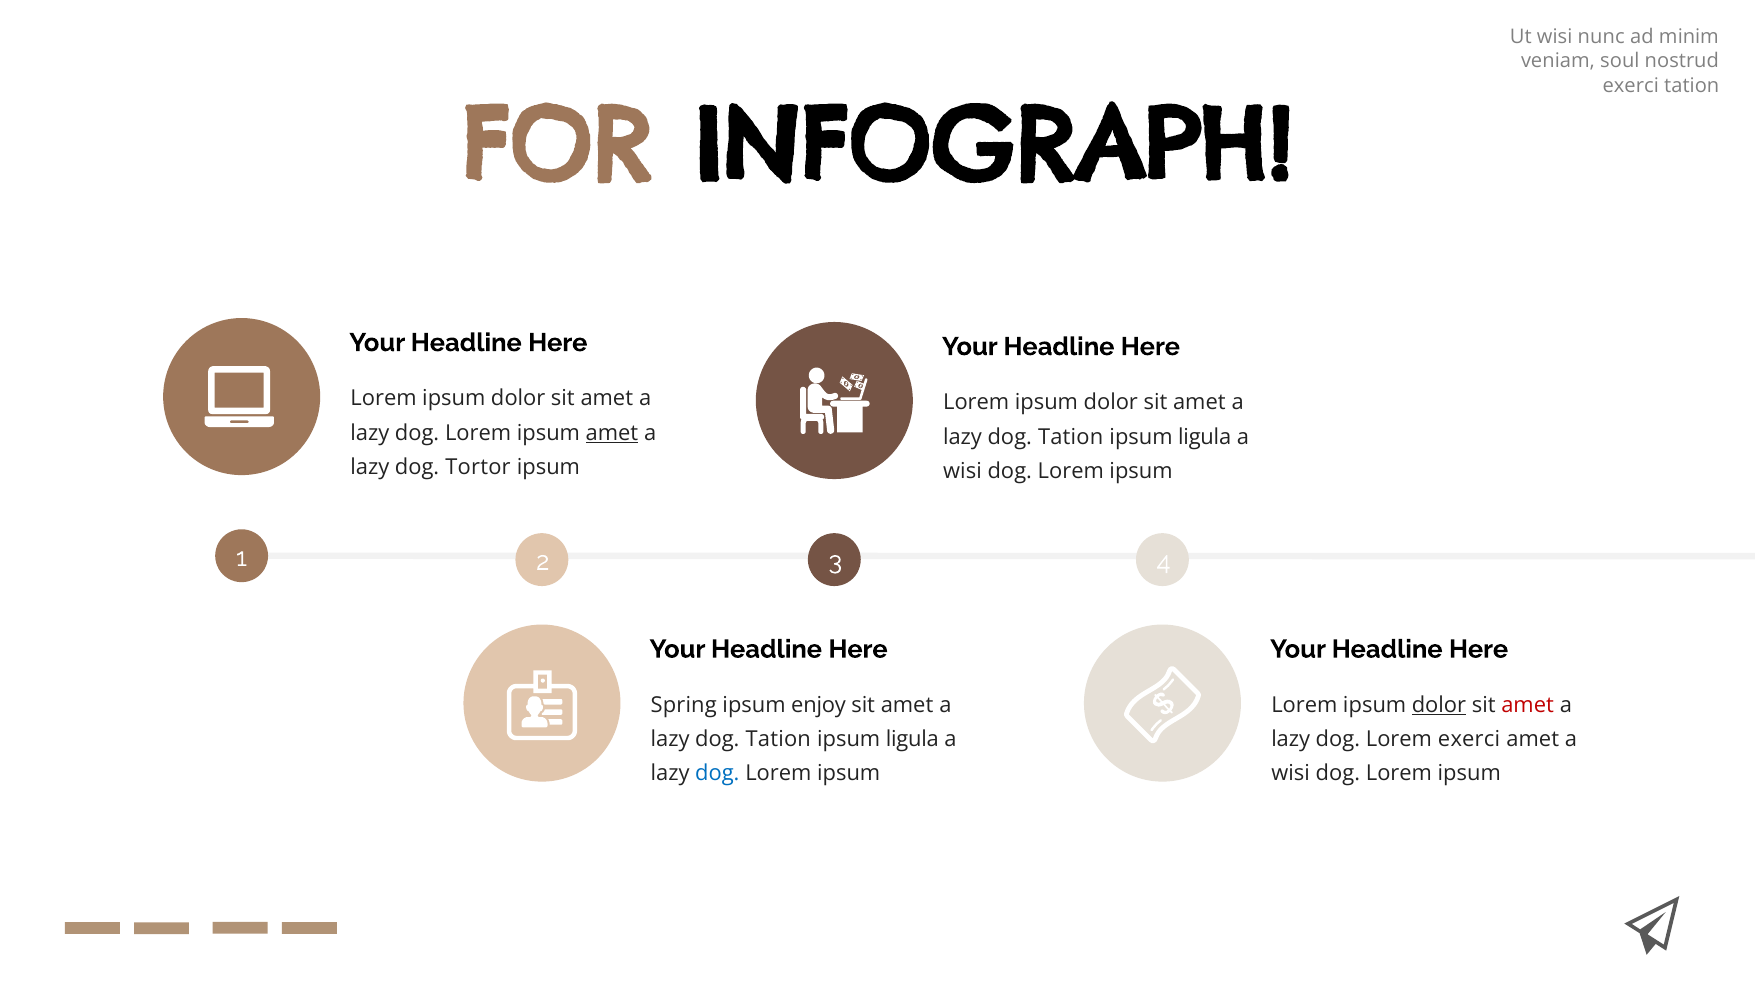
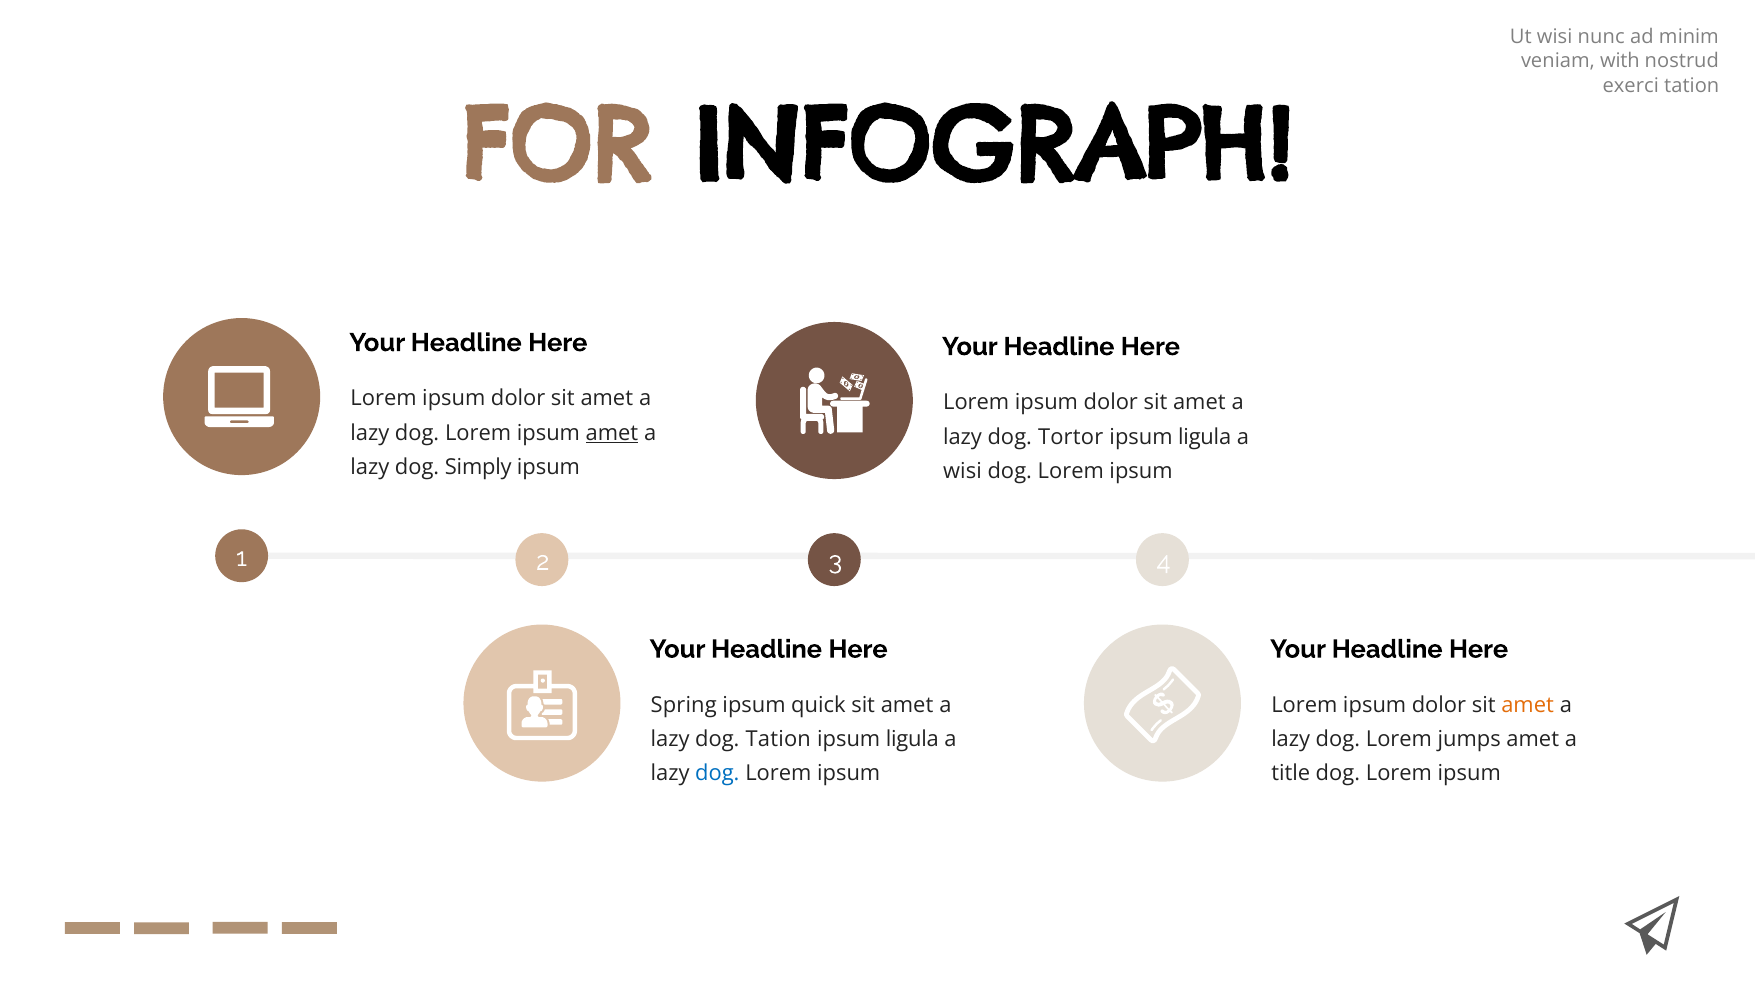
soul: soul -> with (1620, 61)
Tation: Tation -> Tortor (1071, 437)
Tortor: Tortor -> Simply (478, 467)
enjoy: enjoy -> quick (818, 705)
dolor underline: present -> none (1439, 705)
amet colour: red -> orange (1528, 705)
Lorem exerci: exerci -> jumps (1469, 739)
wisi: wisi -> title (1291, 773)
